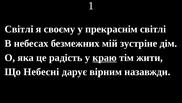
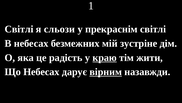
своєму: своєму -> сльози (59, 29)
Що Небесні: Небесні -> Небесах (41, 71)
вірним underline: none -> present (106, 71)
